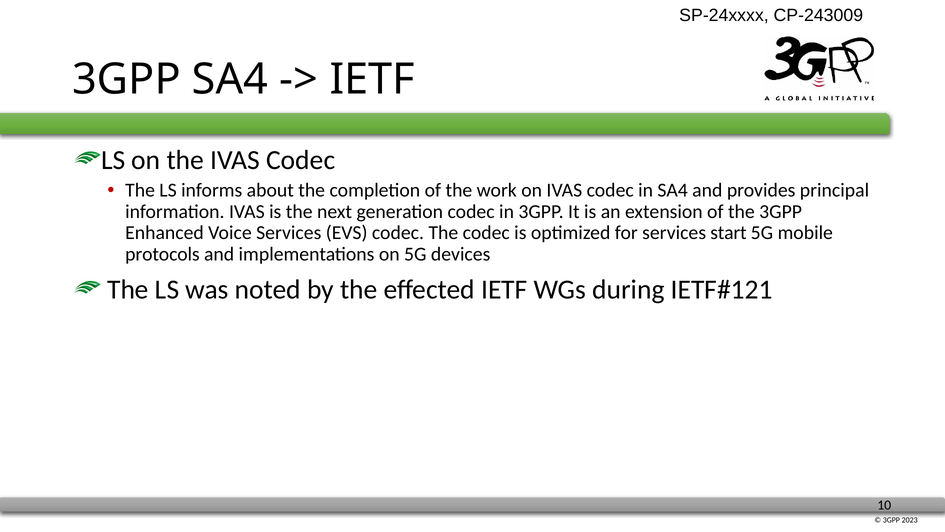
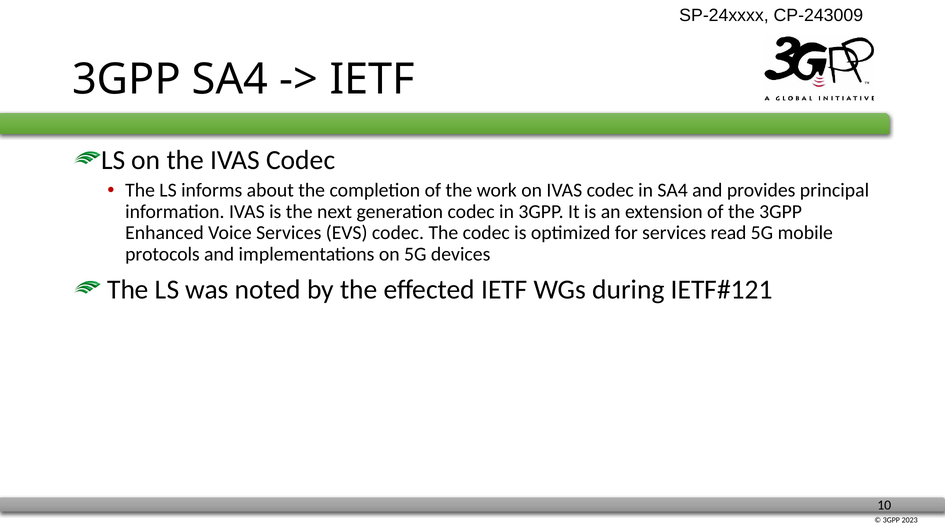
start: start -> read (729, 233)
